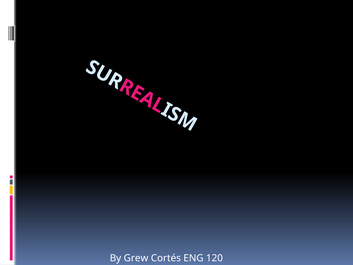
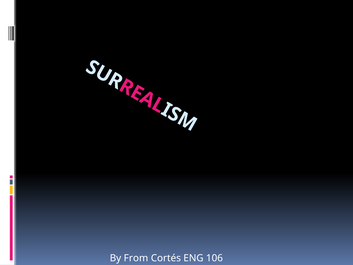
Grew: Grew -> From (136, 258)
120: 120 -> 106 (214, 258)
